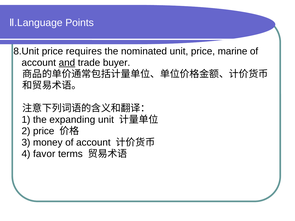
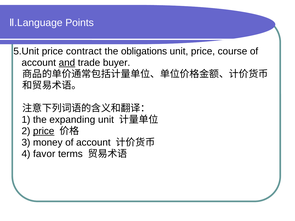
8.Unit: 8.Unit -> 5.Unit (26, 51)
requires: requires -> contract (84, 51)
nominated: nominated -> obligations (144, 51)
marine: marine -> course (232, 51)
price underline: none -> present (44, 131)
